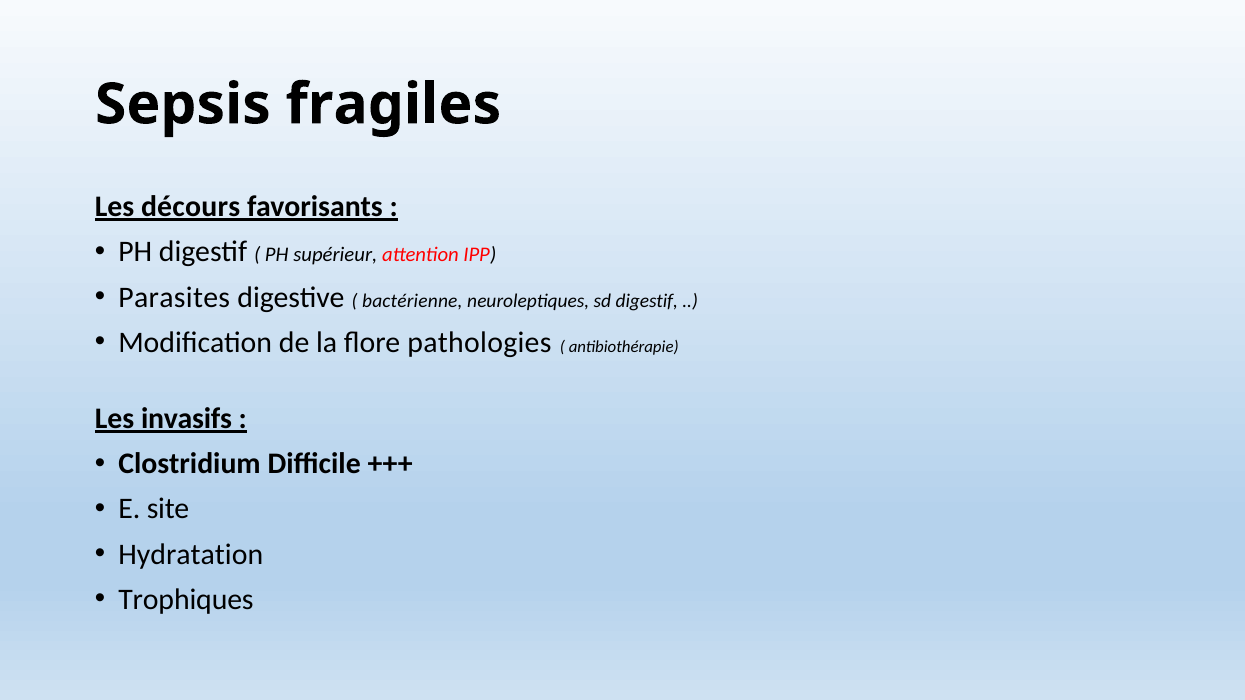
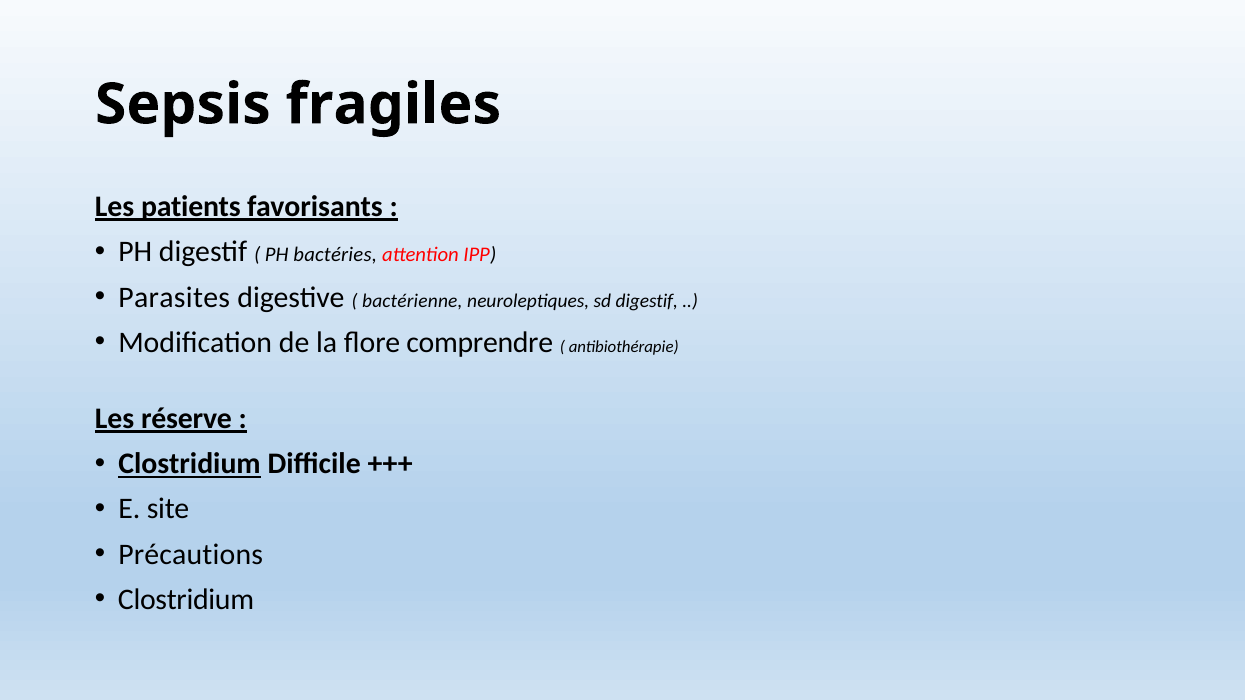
décours: décours -> patients (191, 207)
supérieur: supérieur -> bactéries (335, 255)
pathologies: pathologies -> comprendre (480, 343)
invasifs: invasifs -> réserve (187, 419)
Clostridium underline: none -> present (189, 464)
Hydratation: Hydratation -> Précautions (191, 554)
Trophiques: Trophiques -> Clostridium (186, 600)
